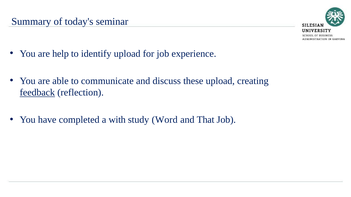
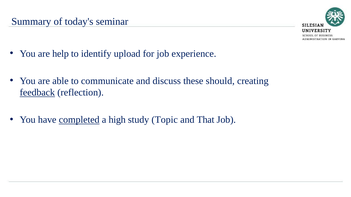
these upload: upload -> should (220, 81)
completed underline: none -> present (79, 120)
with: with -> high (117, 120)
Word: Word -> Topic (165, 120)
